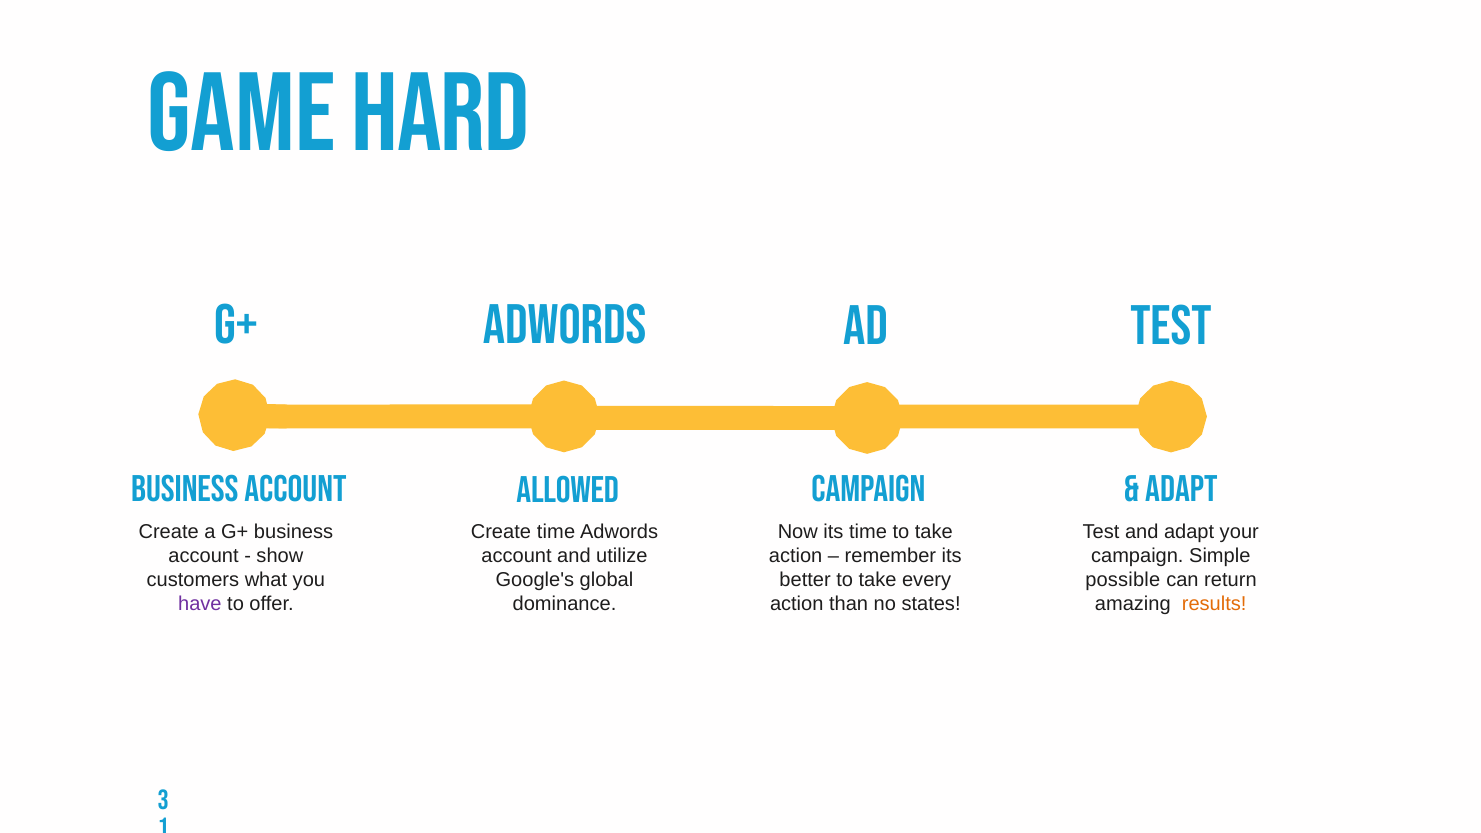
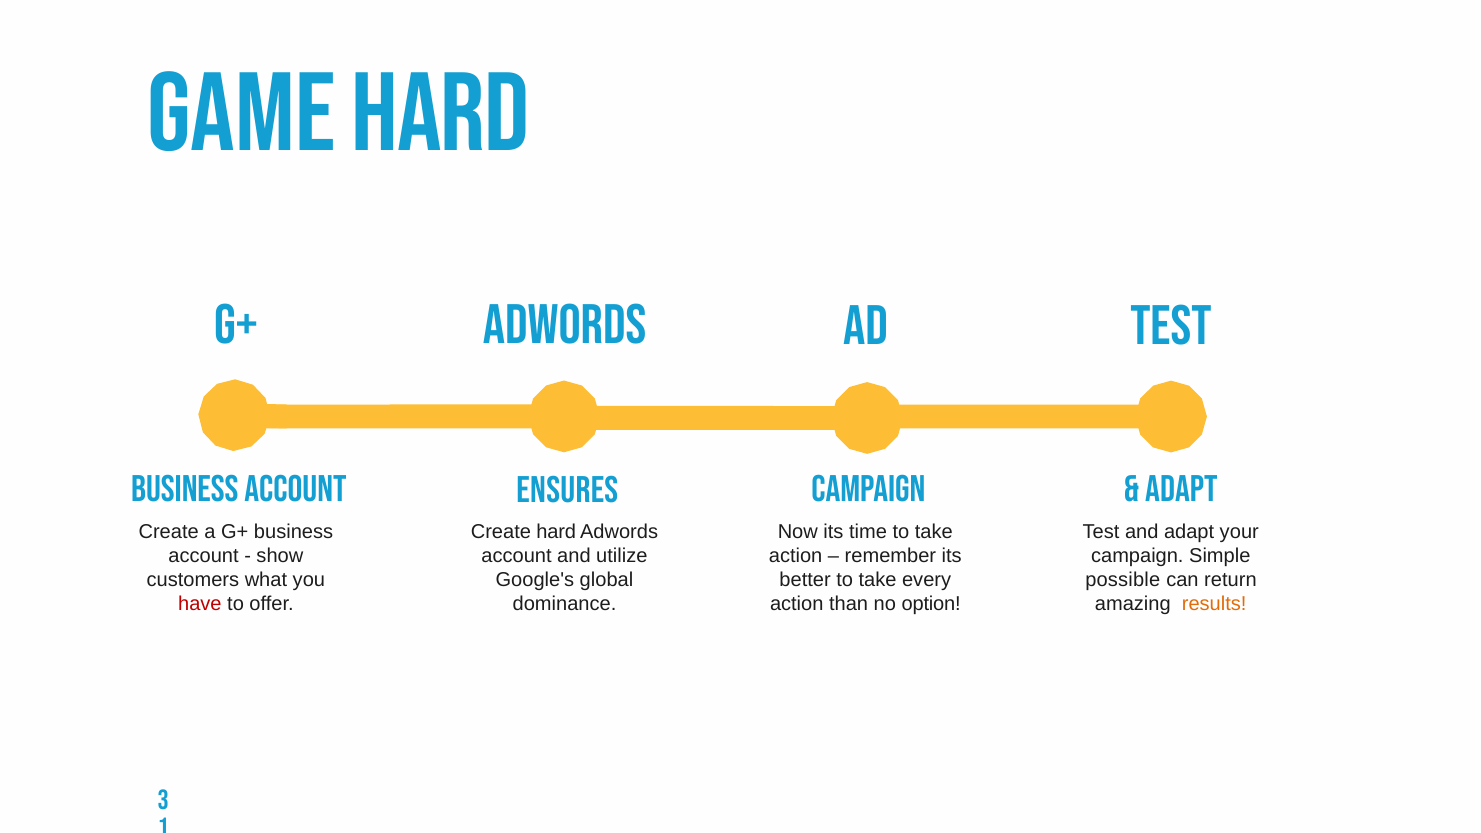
allowed: allowed -> ensures (567, 491)
Create time: time -> hard (556, 532)
have colour: purple -> red (200, 604)
states: states -> option (931, 604)
